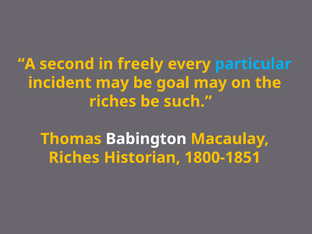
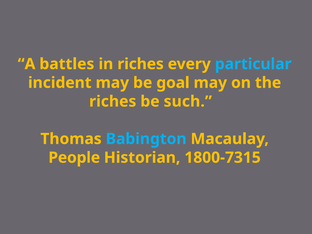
second: second -> battles (67, 64)
in freely: freely -> riches (141, 64)
Babington colour: white -> light blue (146, 139)
Riches: Riches -> People (74, 158)
1800-1851: 1800-1851 -> 1800-7315 (223, 158)
